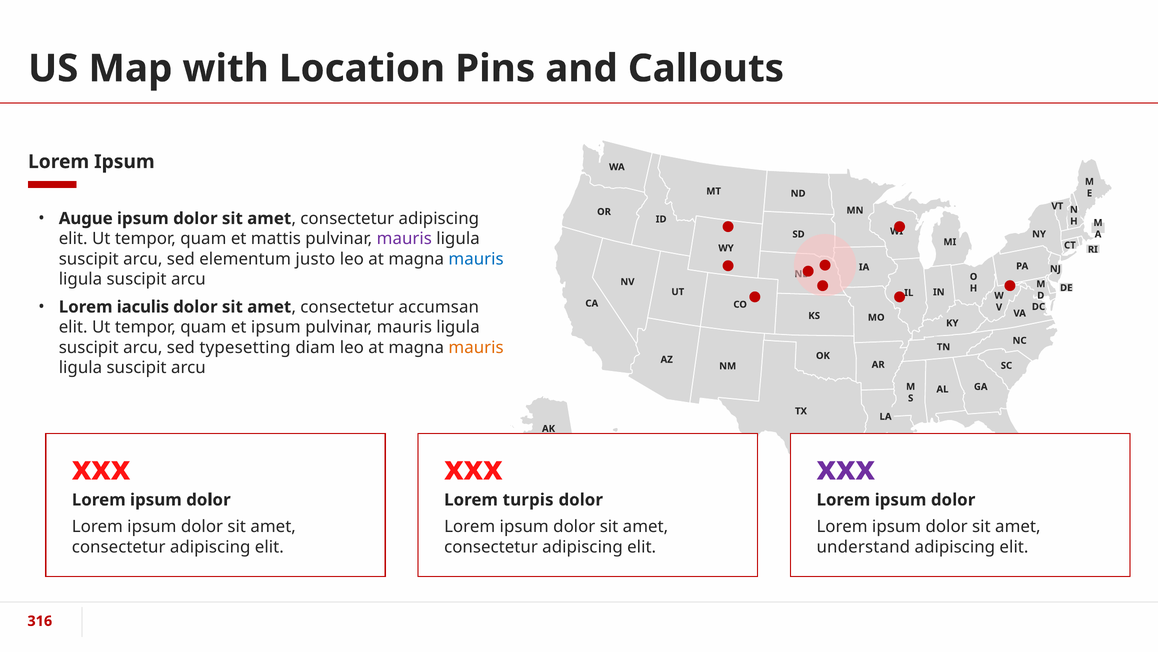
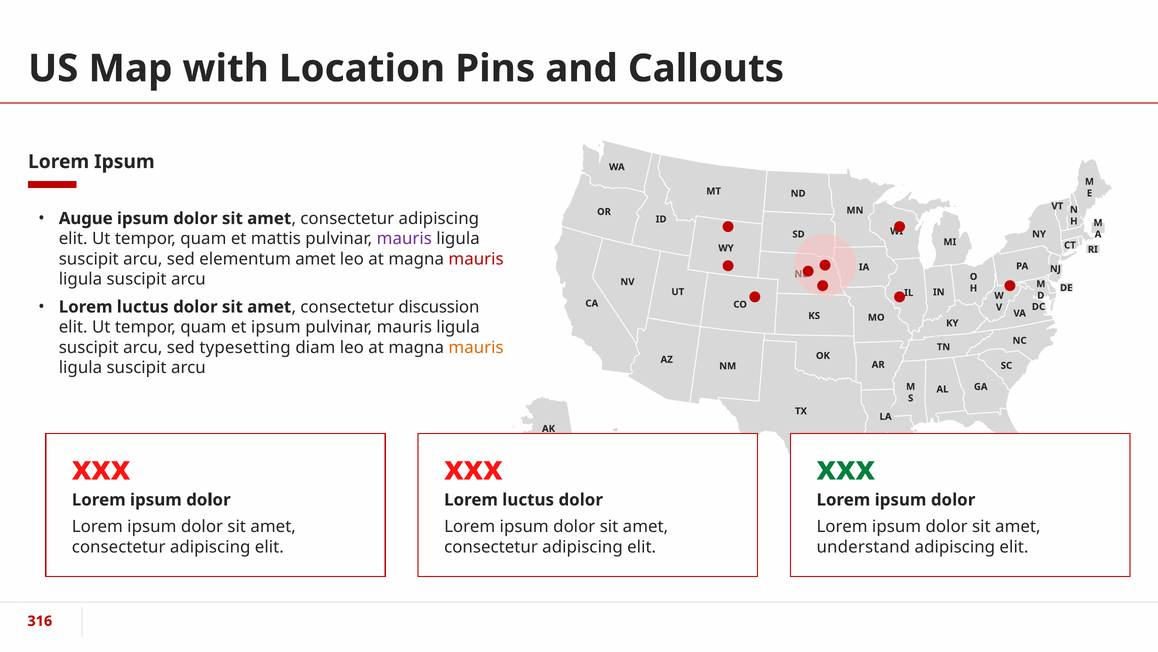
elementum justo: justo -> amet (315, 259)
mauris colour: blue -> red (476, 259)
iaculis: iaculis -> luctus (143, 307)
accumsan: accumsan -> discussion (439, 307)
xxx colour: purple -> green (846, 468)
turpis: turpis -> luctus (528, 499)
